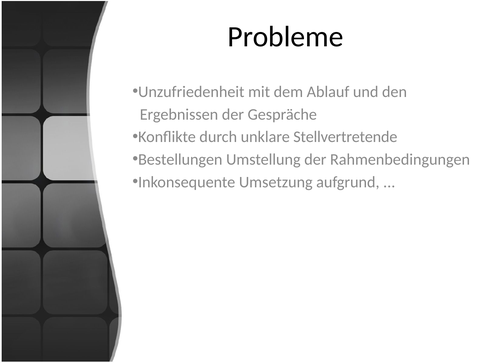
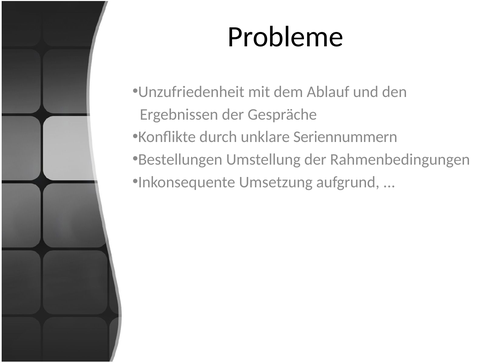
Stellvertretende: Stellvertretende -> Seriennummern (345, 137)
